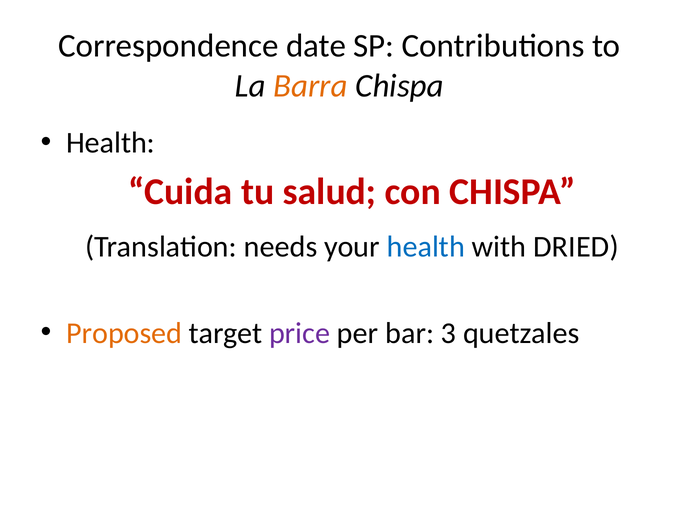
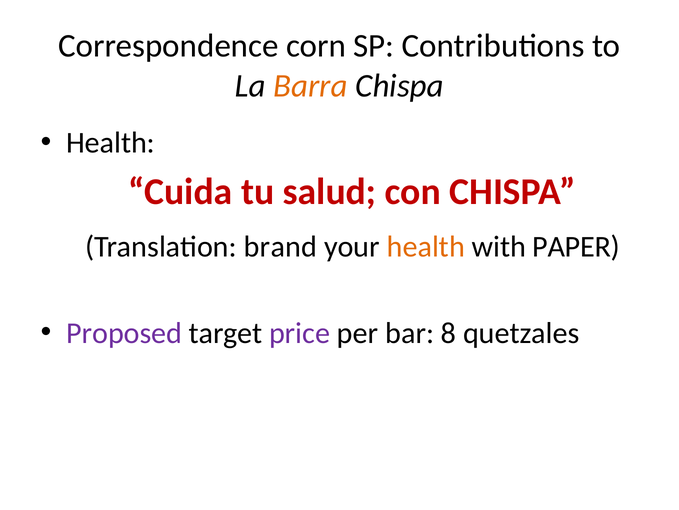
date: date -> corn (316, 46)
needs: needs -> brand (280, 247)
health colour: blue -> orange (426, 247)
DRIED: DRIED -> PAPER (576, 247)
Proposed colour: orange -> purple (124, 333)
3: 3 -> 8 (449, 333)
